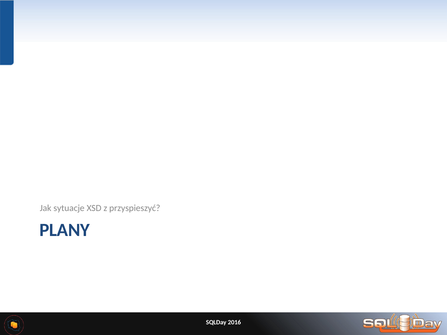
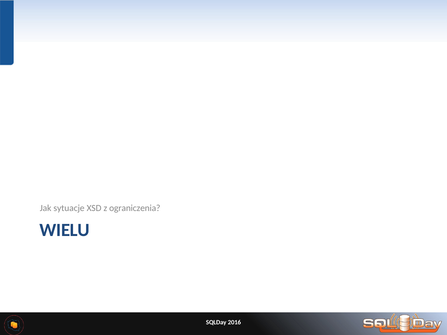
przyspieszyć: przyspieszyć -> ograniczenia (135, 208)
PLANY: PLANY -> WIELU (65, 230)
